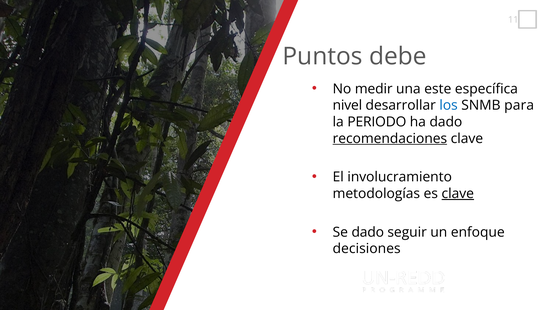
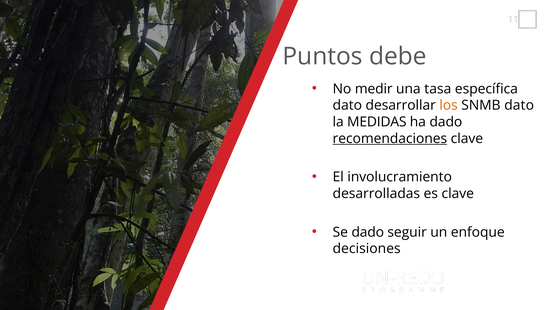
este: este -> tasa (438, 89)
nivel: nivel -> dato (347, 106)
los colour: blue -> orange (449, 106)
SNMB para: para -> dato (519, 106)
PERIODO: PERIODO -> MEDIDAS (377, 122)
metodologías: metodologías -> desarrolladas (376, 194)
clave underline: present -> none (458, 194)
